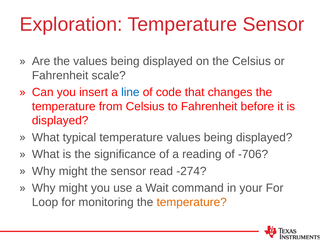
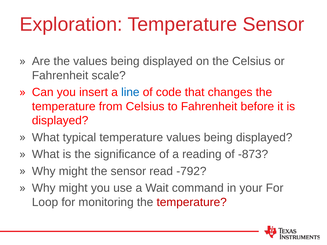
-706: -706 -> -873 (253, 154)
-274: -274 -> -792 (191, 171)
temperature colour: orange -> red (192, 202)
